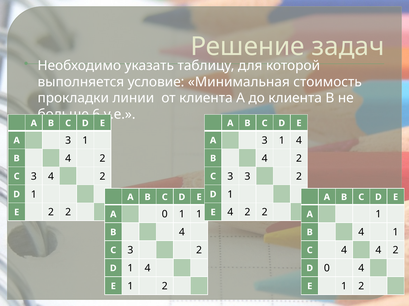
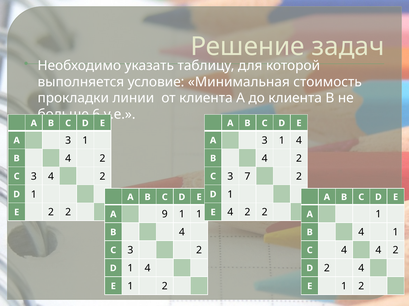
3 3: 3 -> 7 (247, 177)
A 0: 0 -> 9 (165, 215)
D 0: 0 -> 2 (327, 269)
